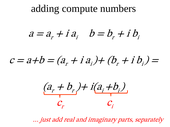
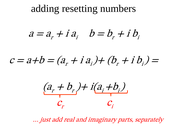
compute: compute -> resetting (80, 9)
